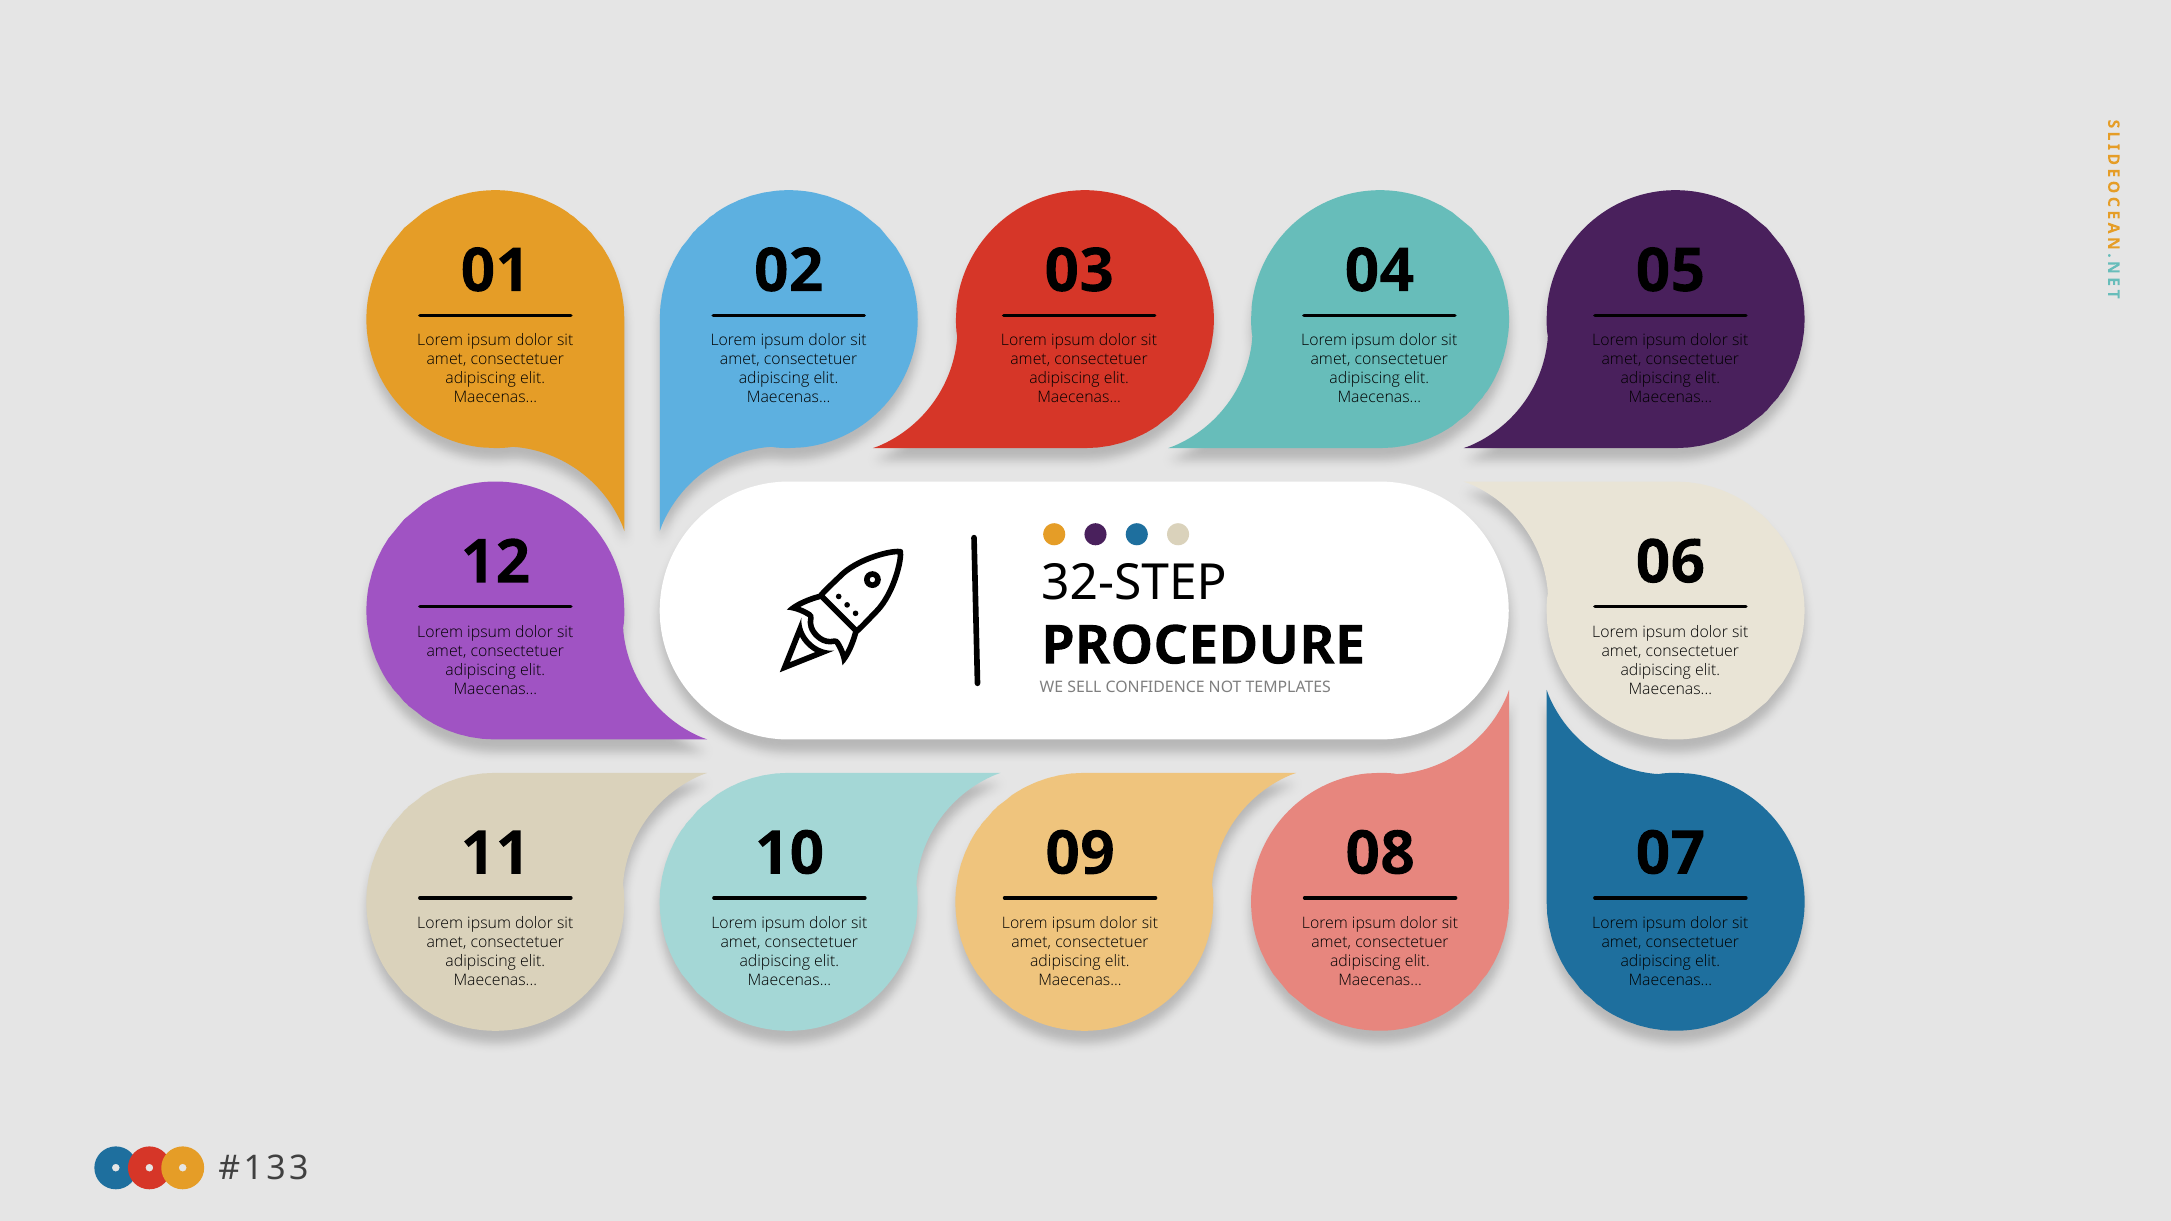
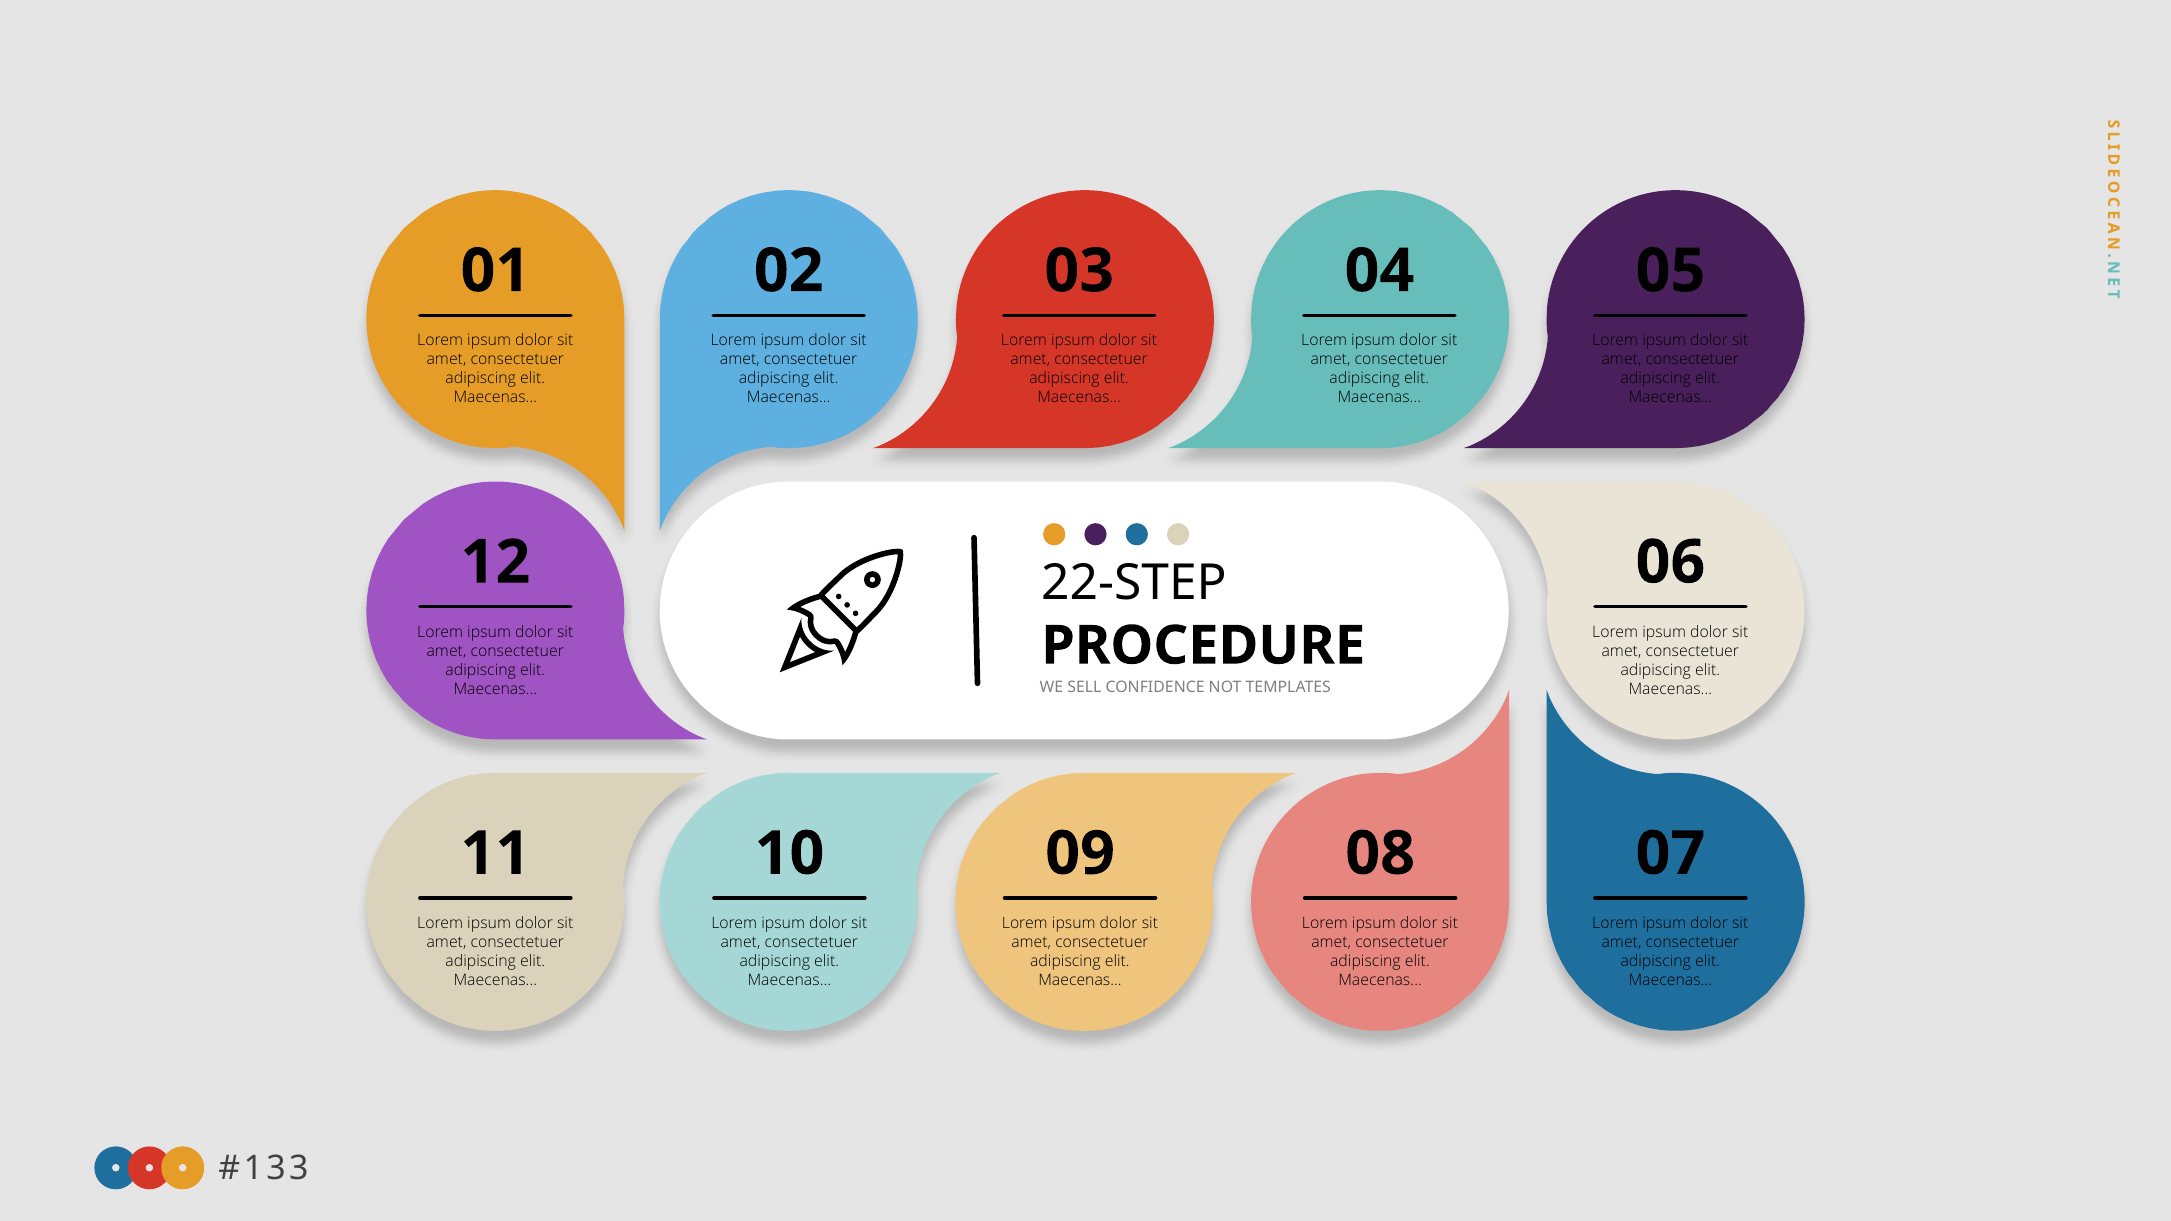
32-STEP: 32-STEP -> 22-STEP (1134, 583)
